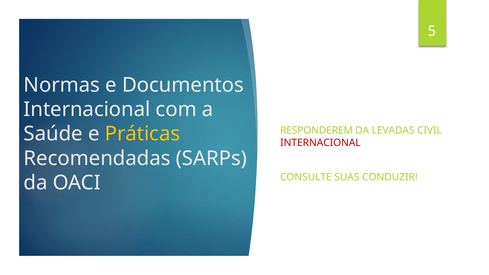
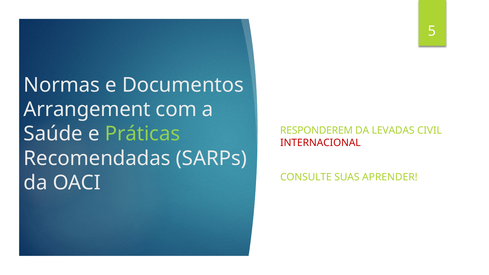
Internacional: Internacional -> Arrangement (87, 109)
Práticas colour: yellow -> light green (143, 134)
CONDUZIR: CONDUZIR -> APRENDER (390, 177)
